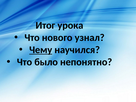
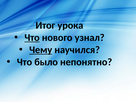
Что underline: none -> present (32, 38)
